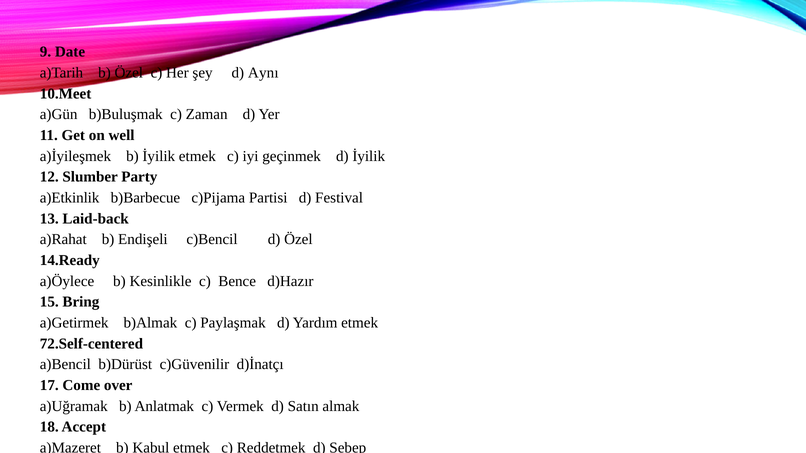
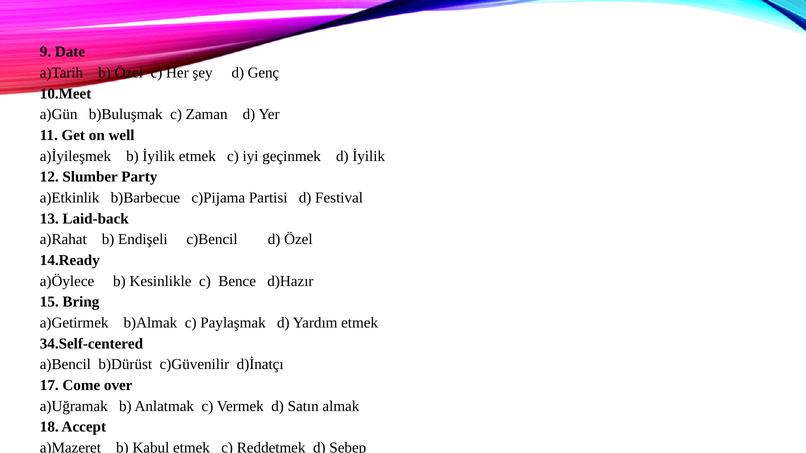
Aynı: Aynı -> Genç (263, 73)
72.Self-centered: 72.Self-centered -> 34.Self-centered (91, 344)
